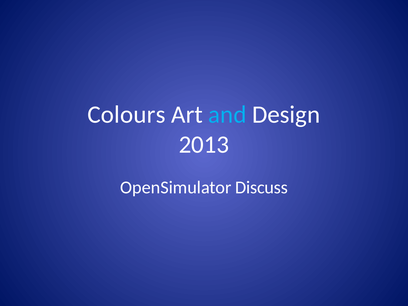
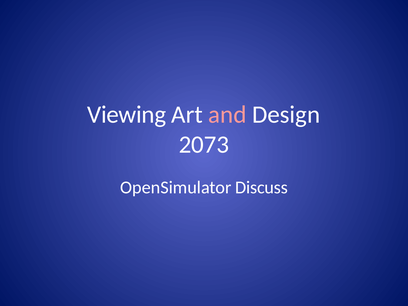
Colours: Colours -> Viewing (127, 115)
and colour: light blue -> pink (227, 115)
2013: 2013 -> 2073 (204, 145)
